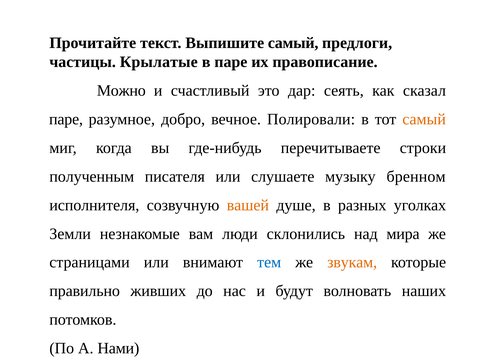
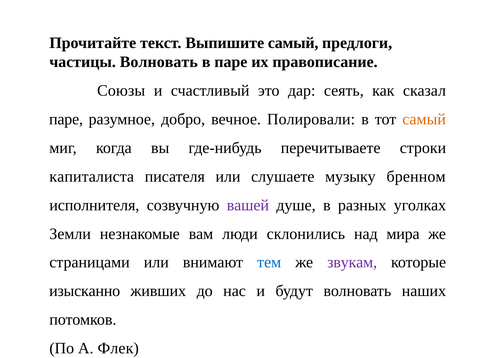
частицы Крылатые: Крылатые -> Волновать (159, 62)
Можно: Можно -> Союзы (121, 90)
полученным: полученным -> капиталиста (92, 176)
вашей colour: orange -> purple (248, 205)
звукам colour: orange -> purple (352, 262)
правильно: правильно -> изысканно (85, 291)
Нами: Нами -> Флек (118, 348)
